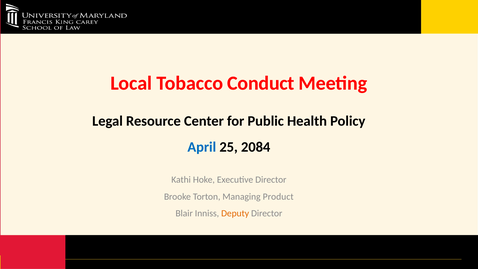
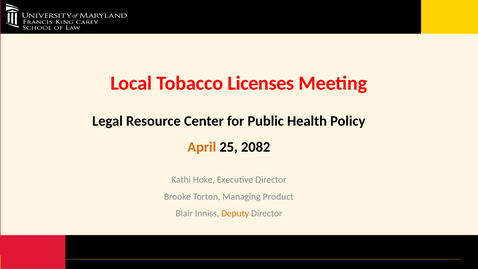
Conduct: Conduct -> Licenses (261, 83)
April colour: blue -> orange (202, 147)
2084: 2084 -> 2082 (256, 147)
